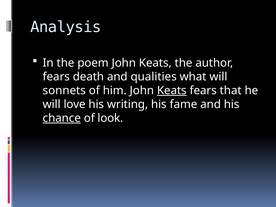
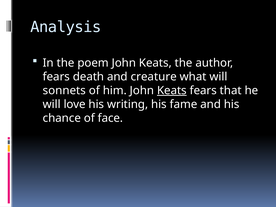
qualities: qualities -> creature (154, 77)
chance underline: present -> none (62, 118)
look: look -> face (110, 118)
